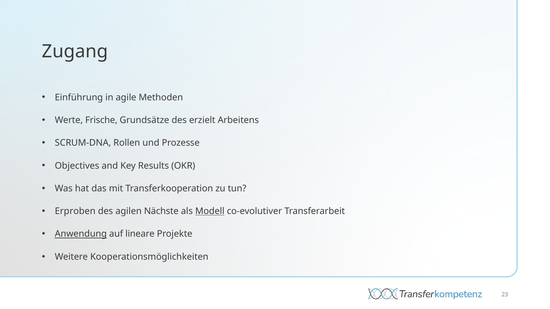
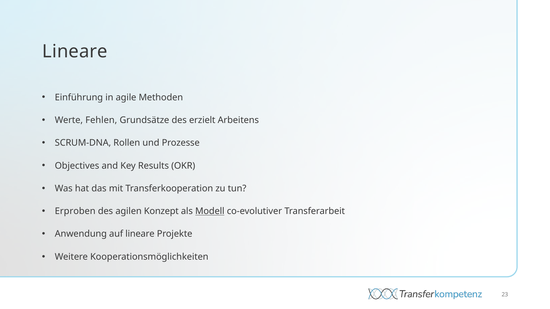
Zugang: Zugang -> Lineare (75, 52)
Frische: Frische -> Fehlen (101, 120)
Nächste: Nächste -> Konzept (161, 211)
Anwendung underline: present -> none (81, 234)
